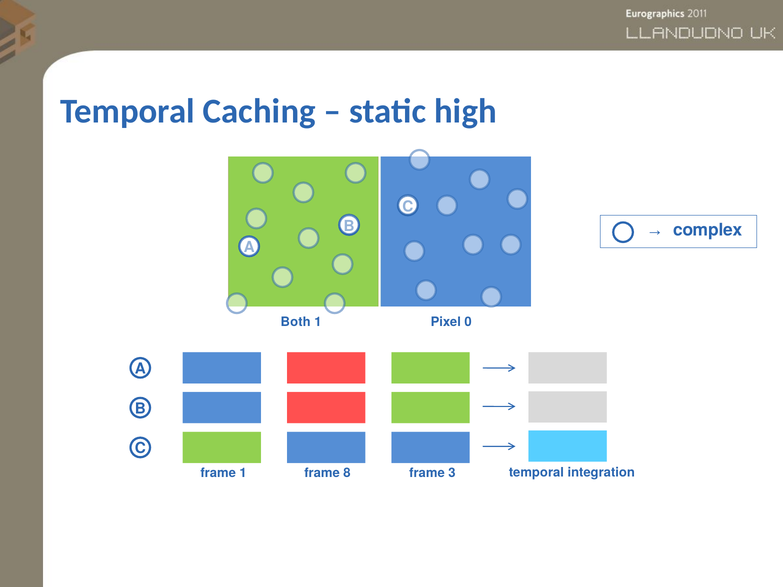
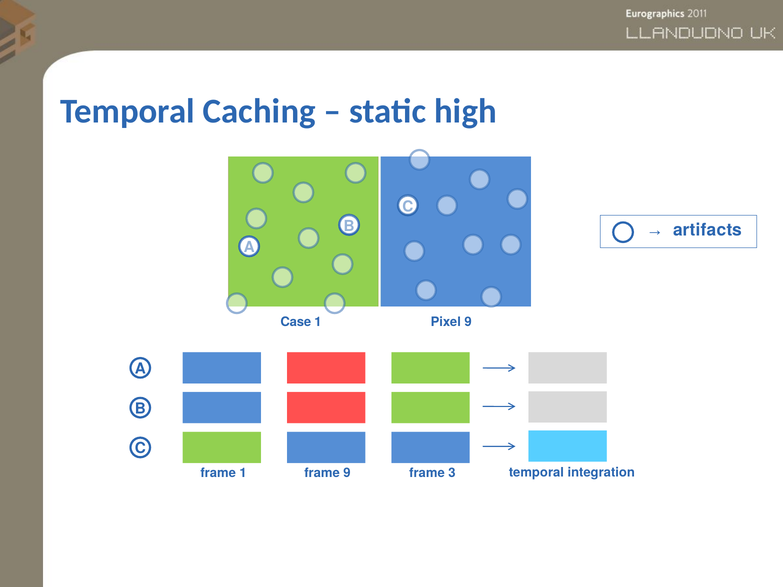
complex: complex -> artifacts (708, 230)
Both: Both -> Case (296, 322)
Pixel 0: 0 -> 9 (468, 322)
frame 8: 8 -> 9 (347, 473)
